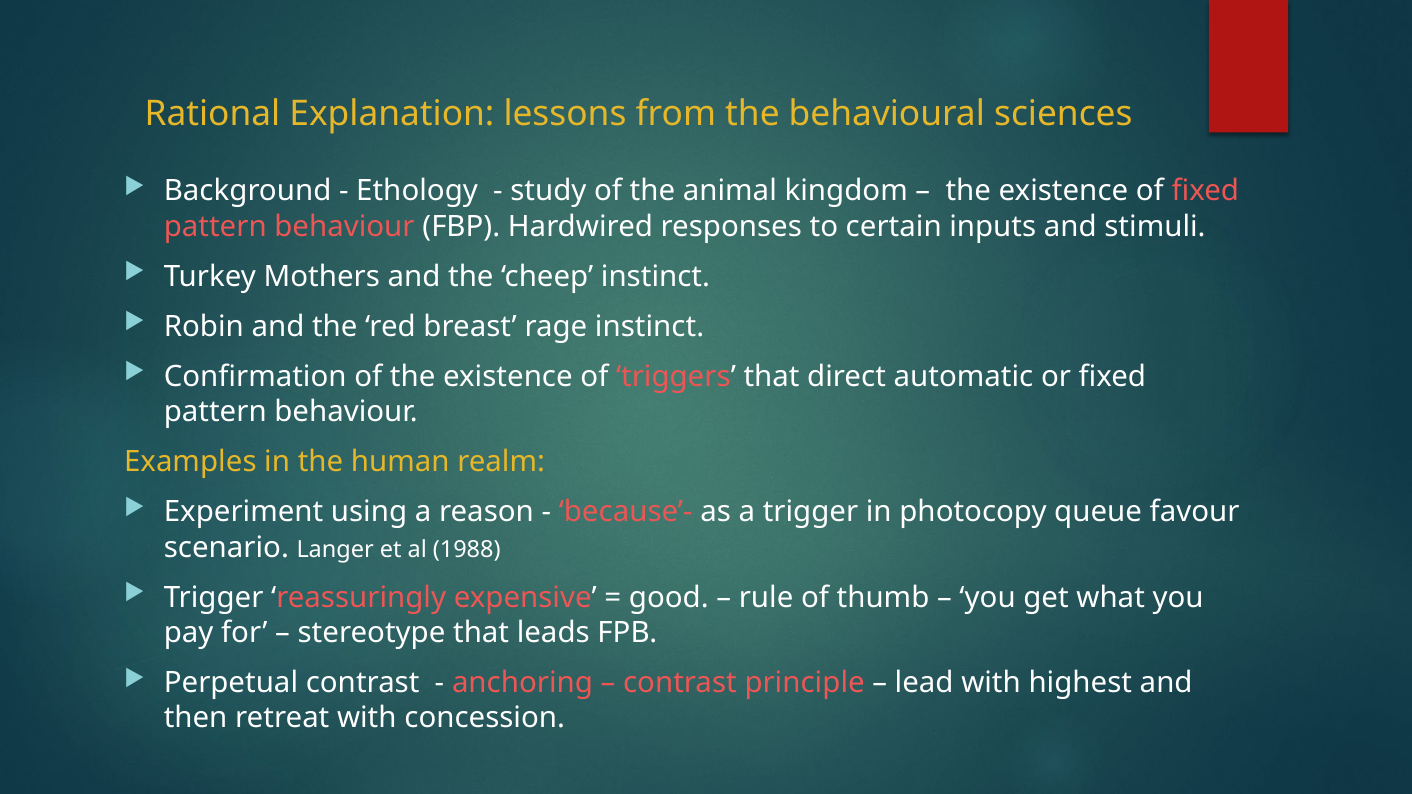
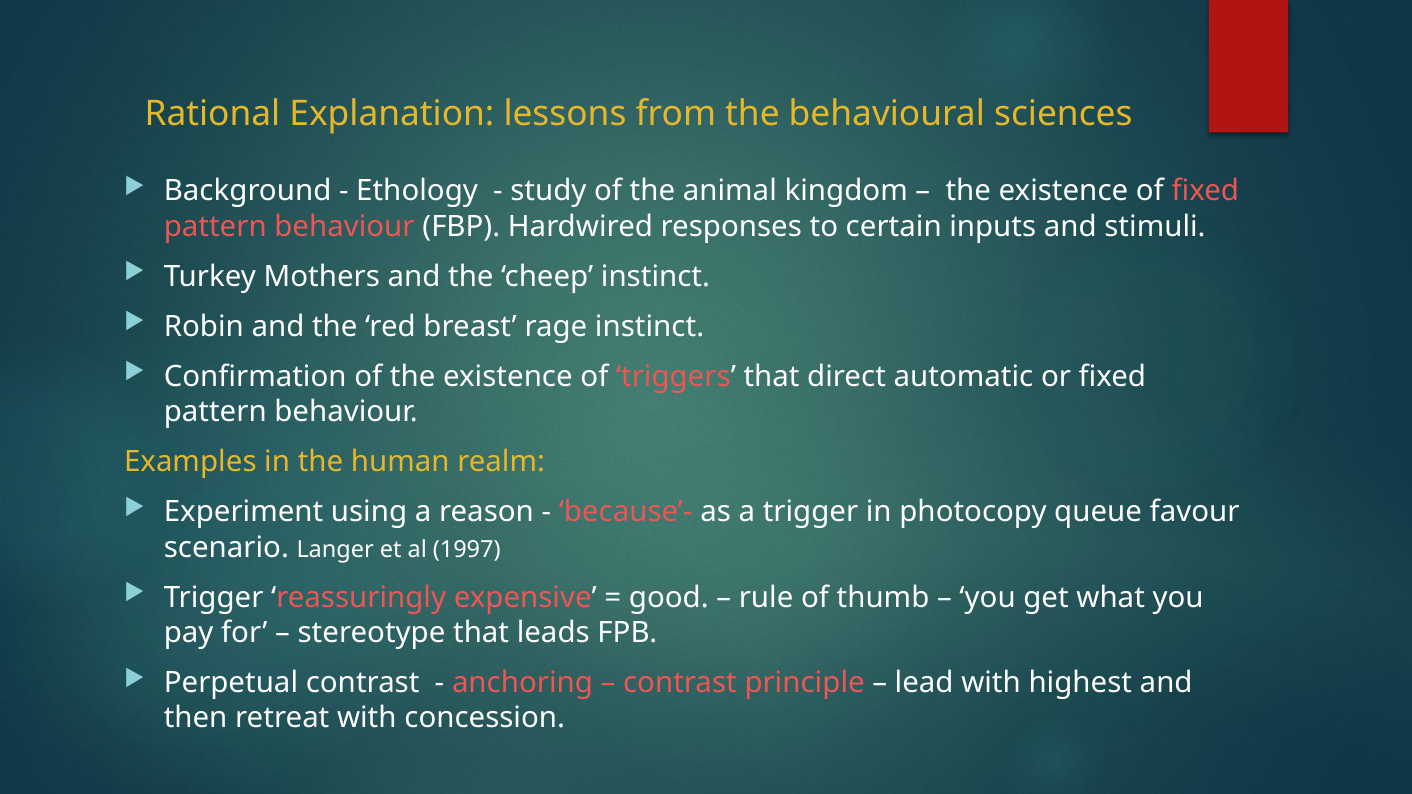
1988: 1988 -> 1997 (467, 549)
